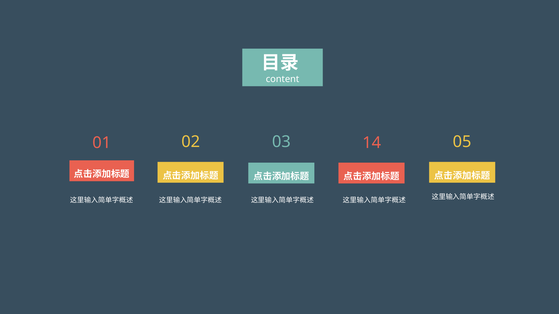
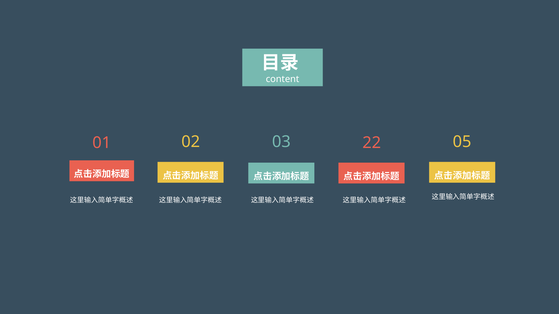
14: 14 -> 22 (372, 143)
